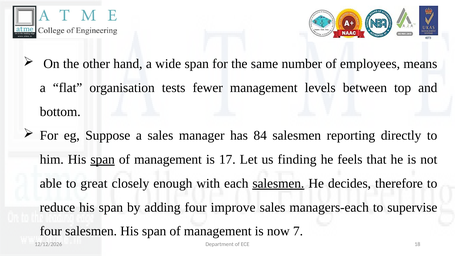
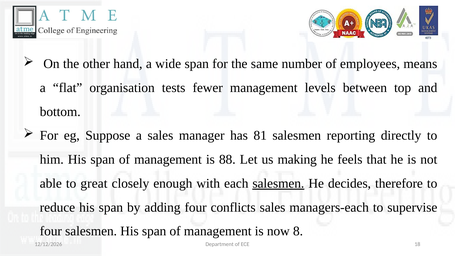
84: 84 -> 81 (260, 136)
span underline: present -> none (103, 159)
17: 17 -> 88 (227, 159)
finding: finding -> making (297, 159)
improve: improve -> conflicts (233, 207)
7: 7 -> 8 (298, 231)
